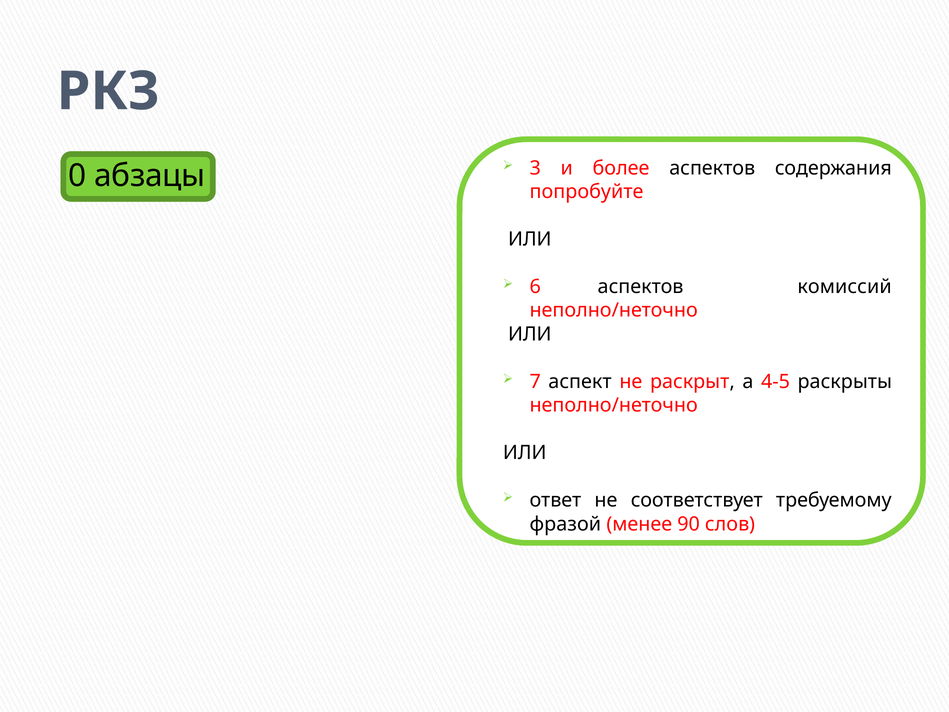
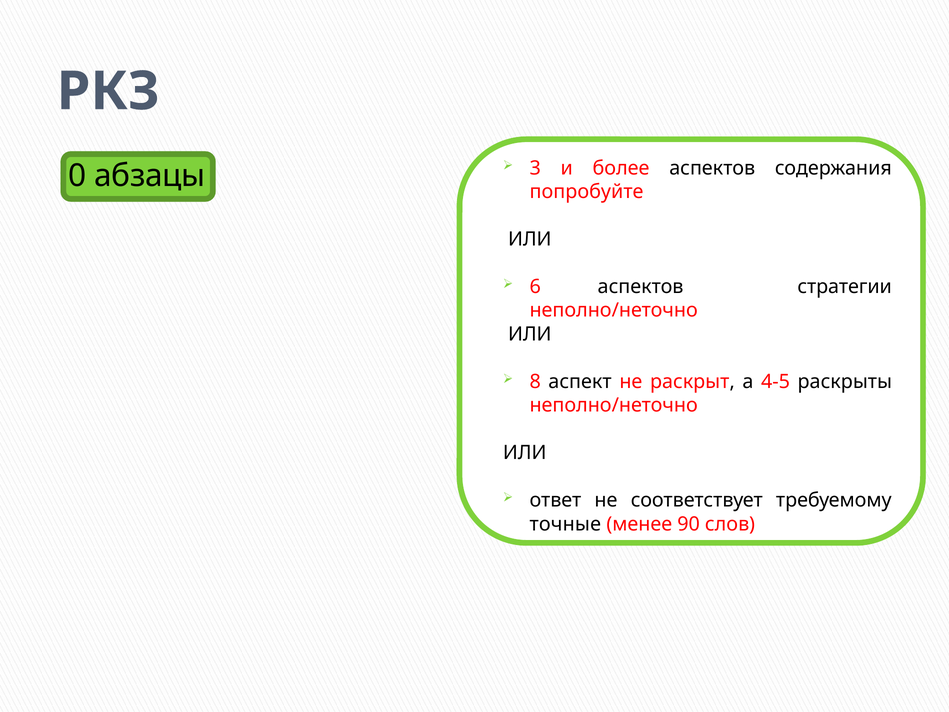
комиссий: комиссий -> стратегии (845, 287)
7: 7 -> 8 (535, 381)
фразой: фразой -> точные (565, 524)
